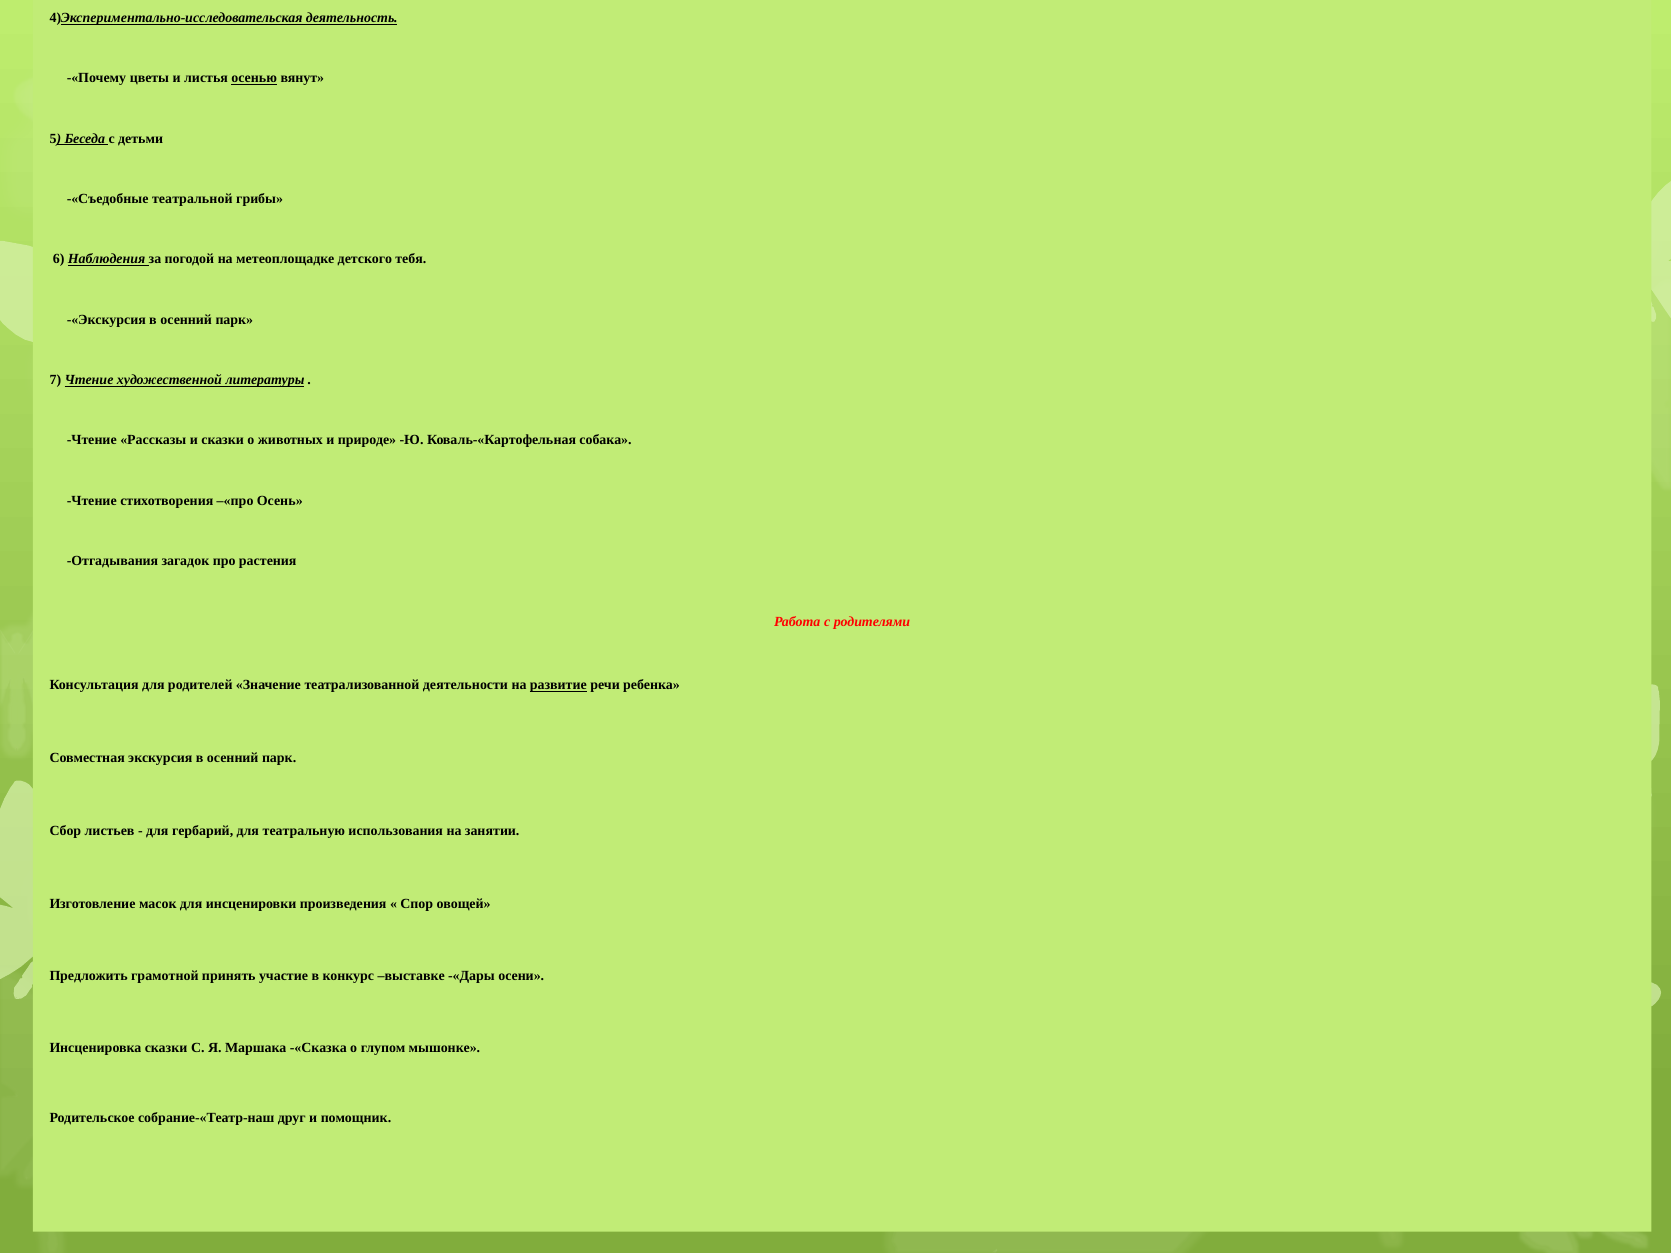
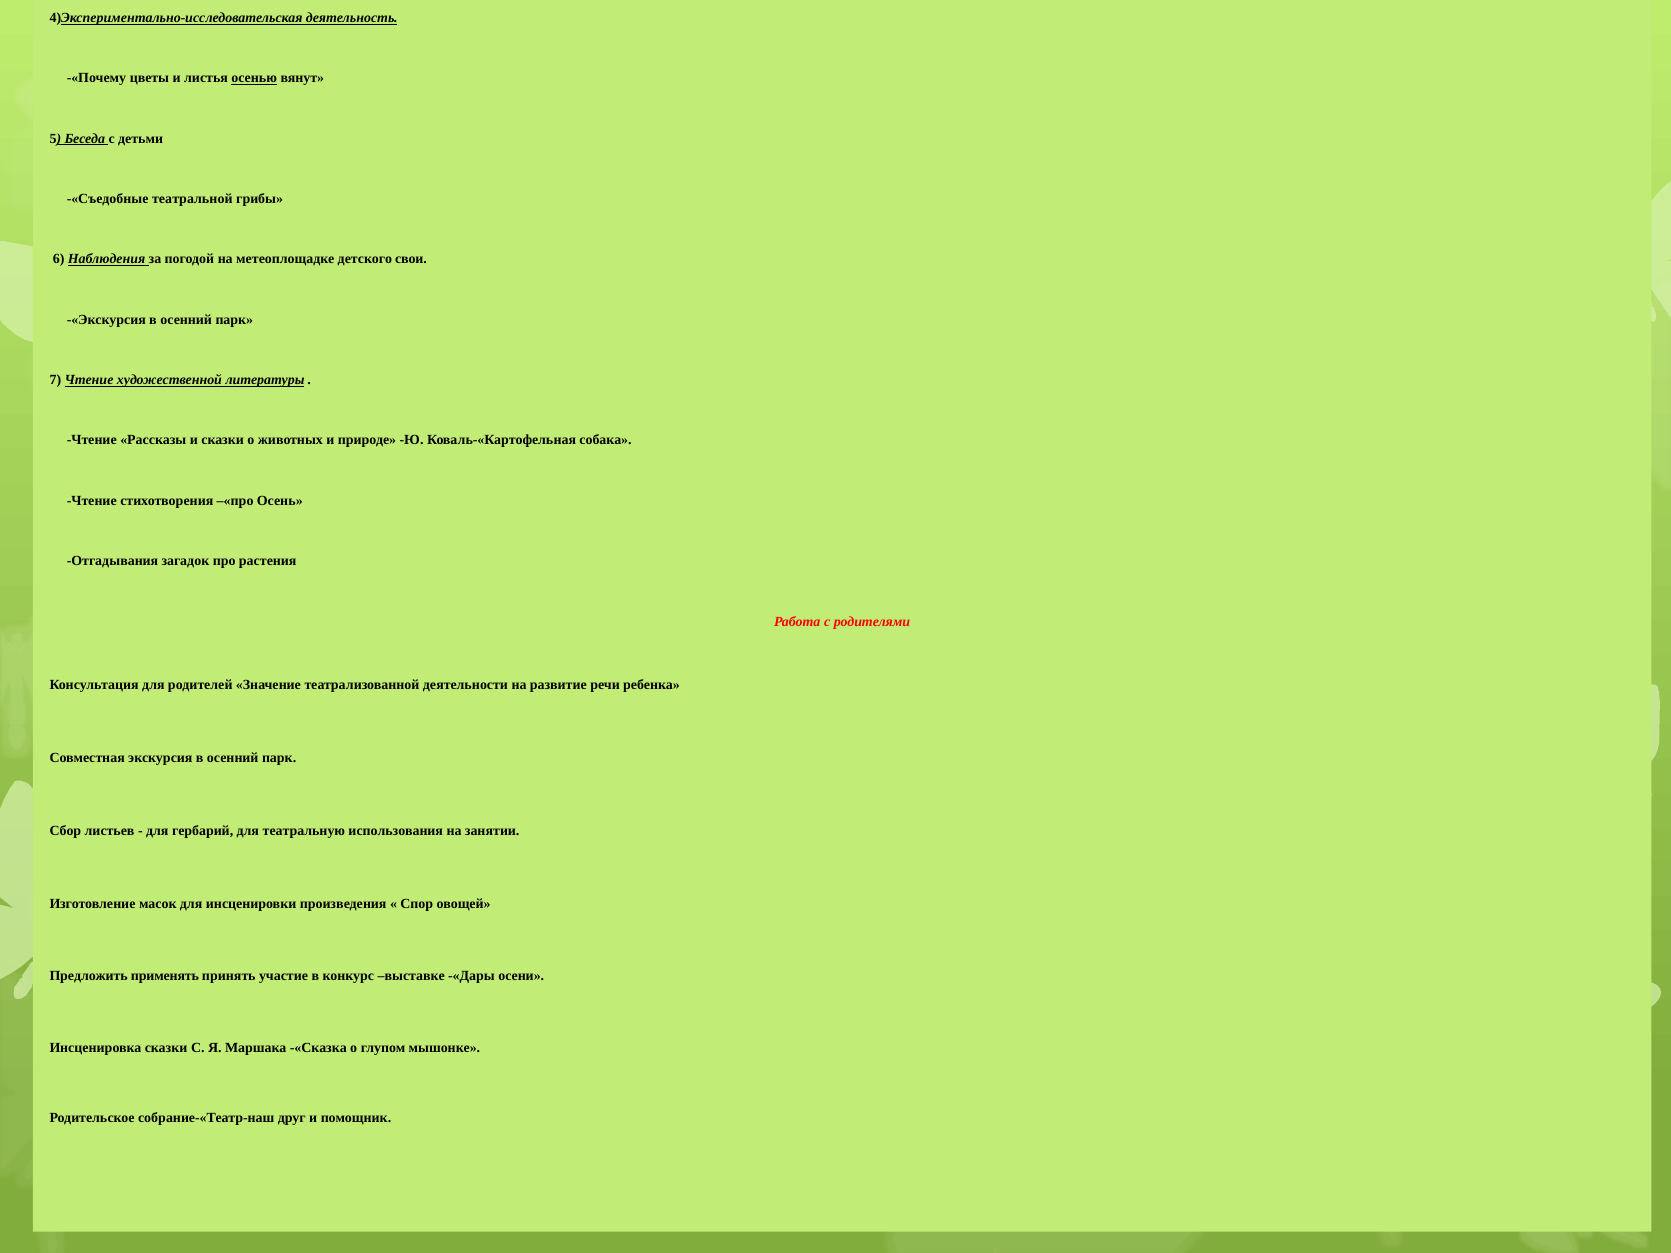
тебя: тебя -> свои (411, 259)
развитие underline: present -> none (558, 685)
грамотной: грамотной -> применять (165, 976)
